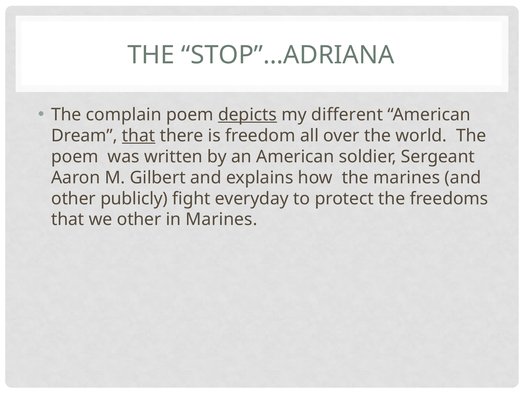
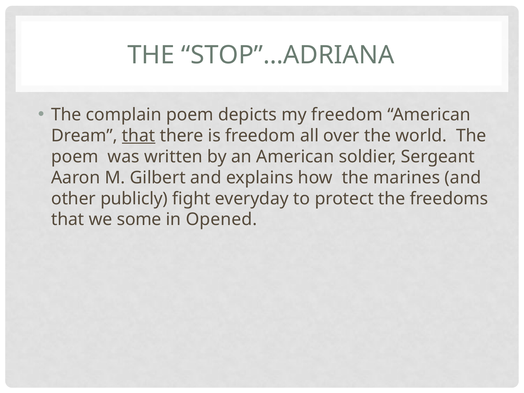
depicts underline: present -> none (248, 115)
my different: different -> freedom (347, 115)
we other: other -> some (139, 220)
in Marines: Marines -> Opened (221, 220)
